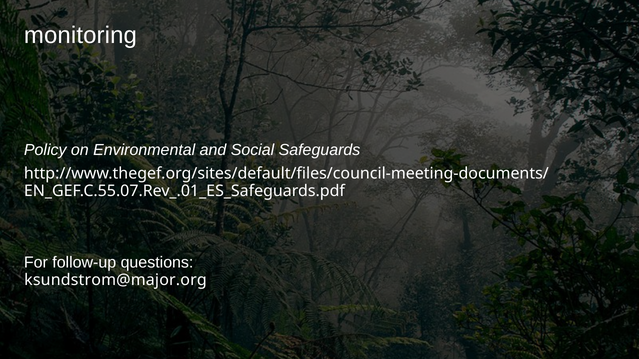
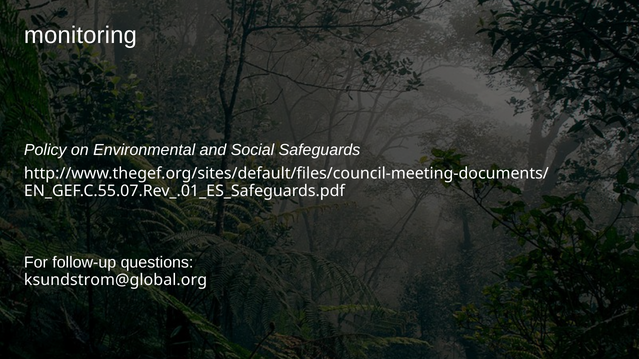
ksundstrom@major.org: ksundstrom@major.org -> ksundstrom@global.org (116, 280)
